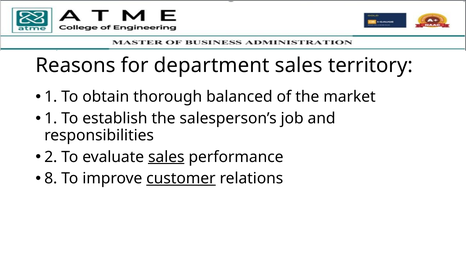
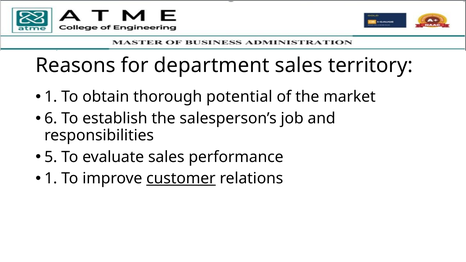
balanced: balanced -> potential (239, 97)
1: 1 -> 6 (51, 119)
2: 2 -> 5 (51, 157)
sales underline: present -> none (166, 157)
8: 8 -> 1 (51, 179)
